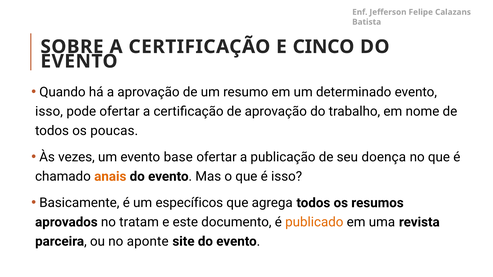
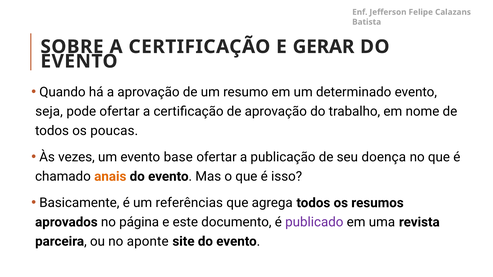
CINCO: CINCO -> GERAR (324, 47)
isso: isso -> seja (49, 112)
específicos: específicos -> referências (189, 203)
tratam: tratam -> página (139, 222)
publicado colour: orange -> purple (314, 222)
